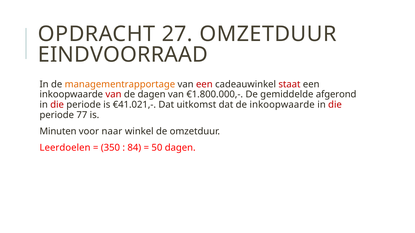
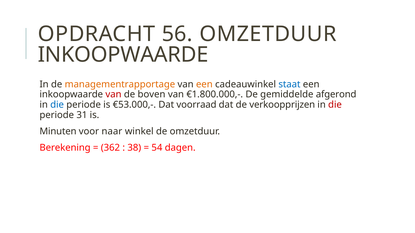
27: 27 -> 56 (177, 34)
EINDVOORRAAD: EINDVOORRAAD -> INKOOPWAARDE (123, 55)
een colour: red -> orange (204, 84)
staat colour: red -> blue (289, 84)
de dagen: dagen -> boven (152, 95)
die colour: red -> blue (57, 105)
€41.021,-: €41.021,- -> €53.000,- (134, 105)
uitkomst: uitkomst -> voorraad (196, 105)
de inkoopwaarde: inkoopwaarde -> verkoopprijzen (282, 105)
77: 77 -> 31 (82, 115)
Leerdoelen: Leerdoelen -> Berekening (65, 148)
350: 350 -> 362 (110, 148)
84: 84 -> 38 (134, 148)
50: 50 -> 54 (157, 148)
